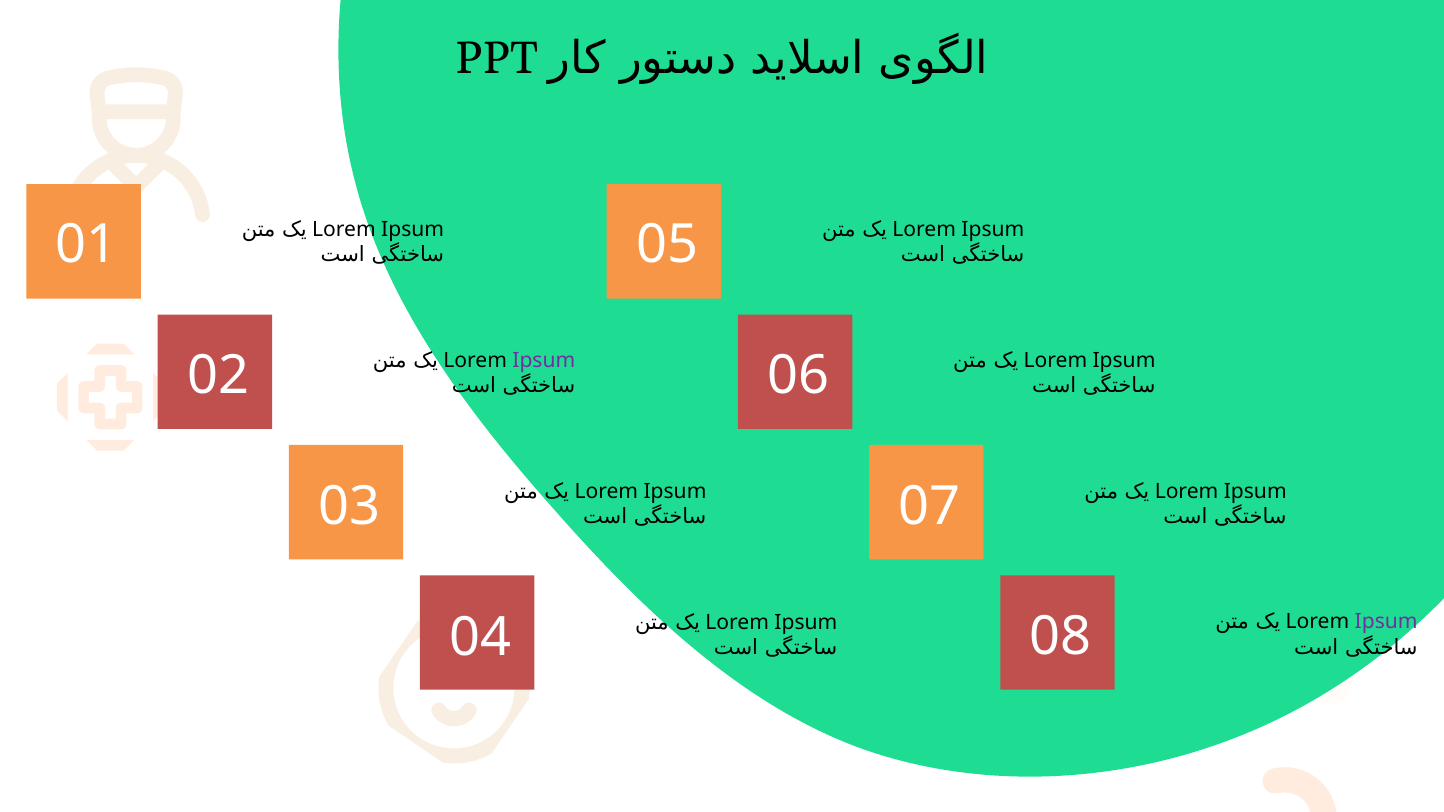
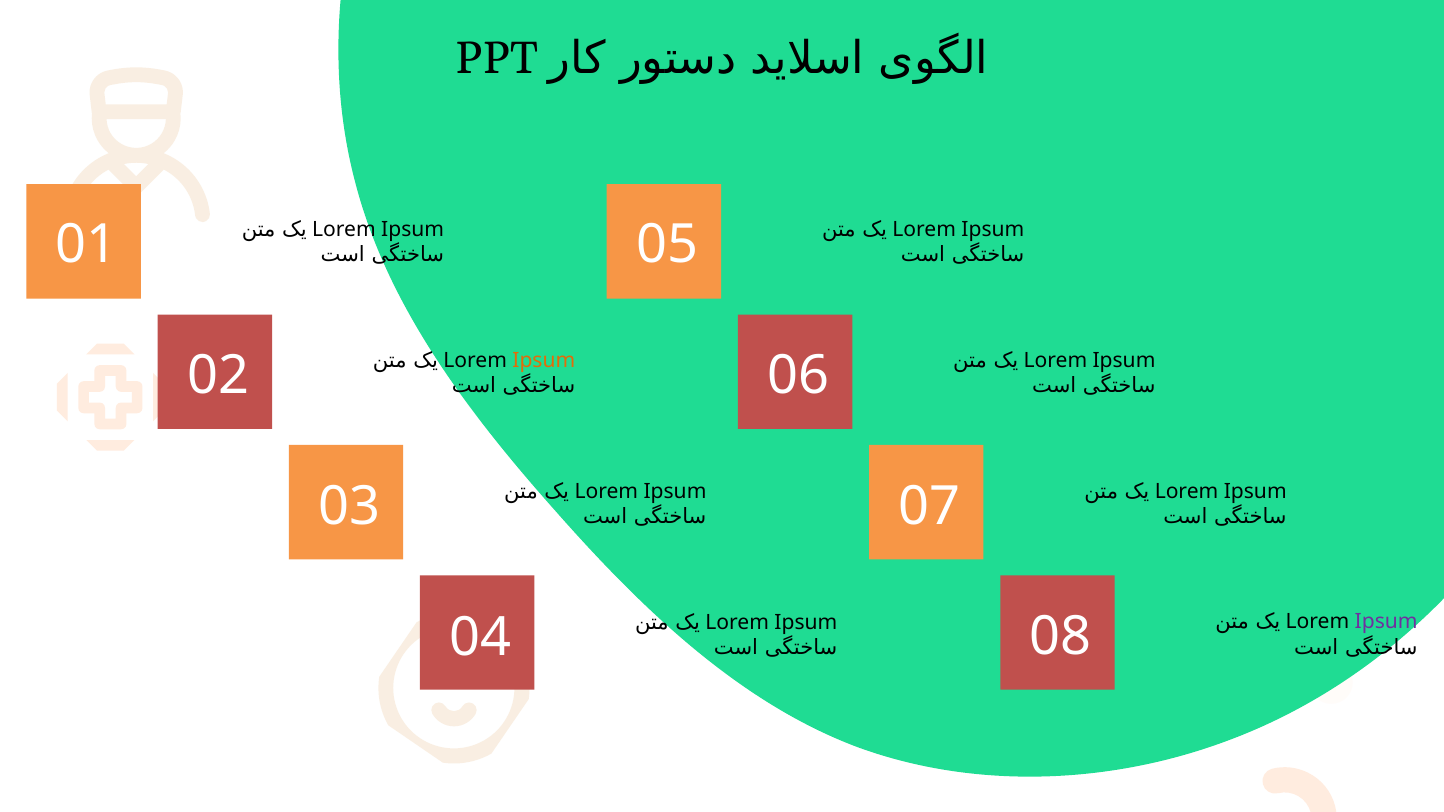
Ipsum colour: purple -> orange (544, 361)
